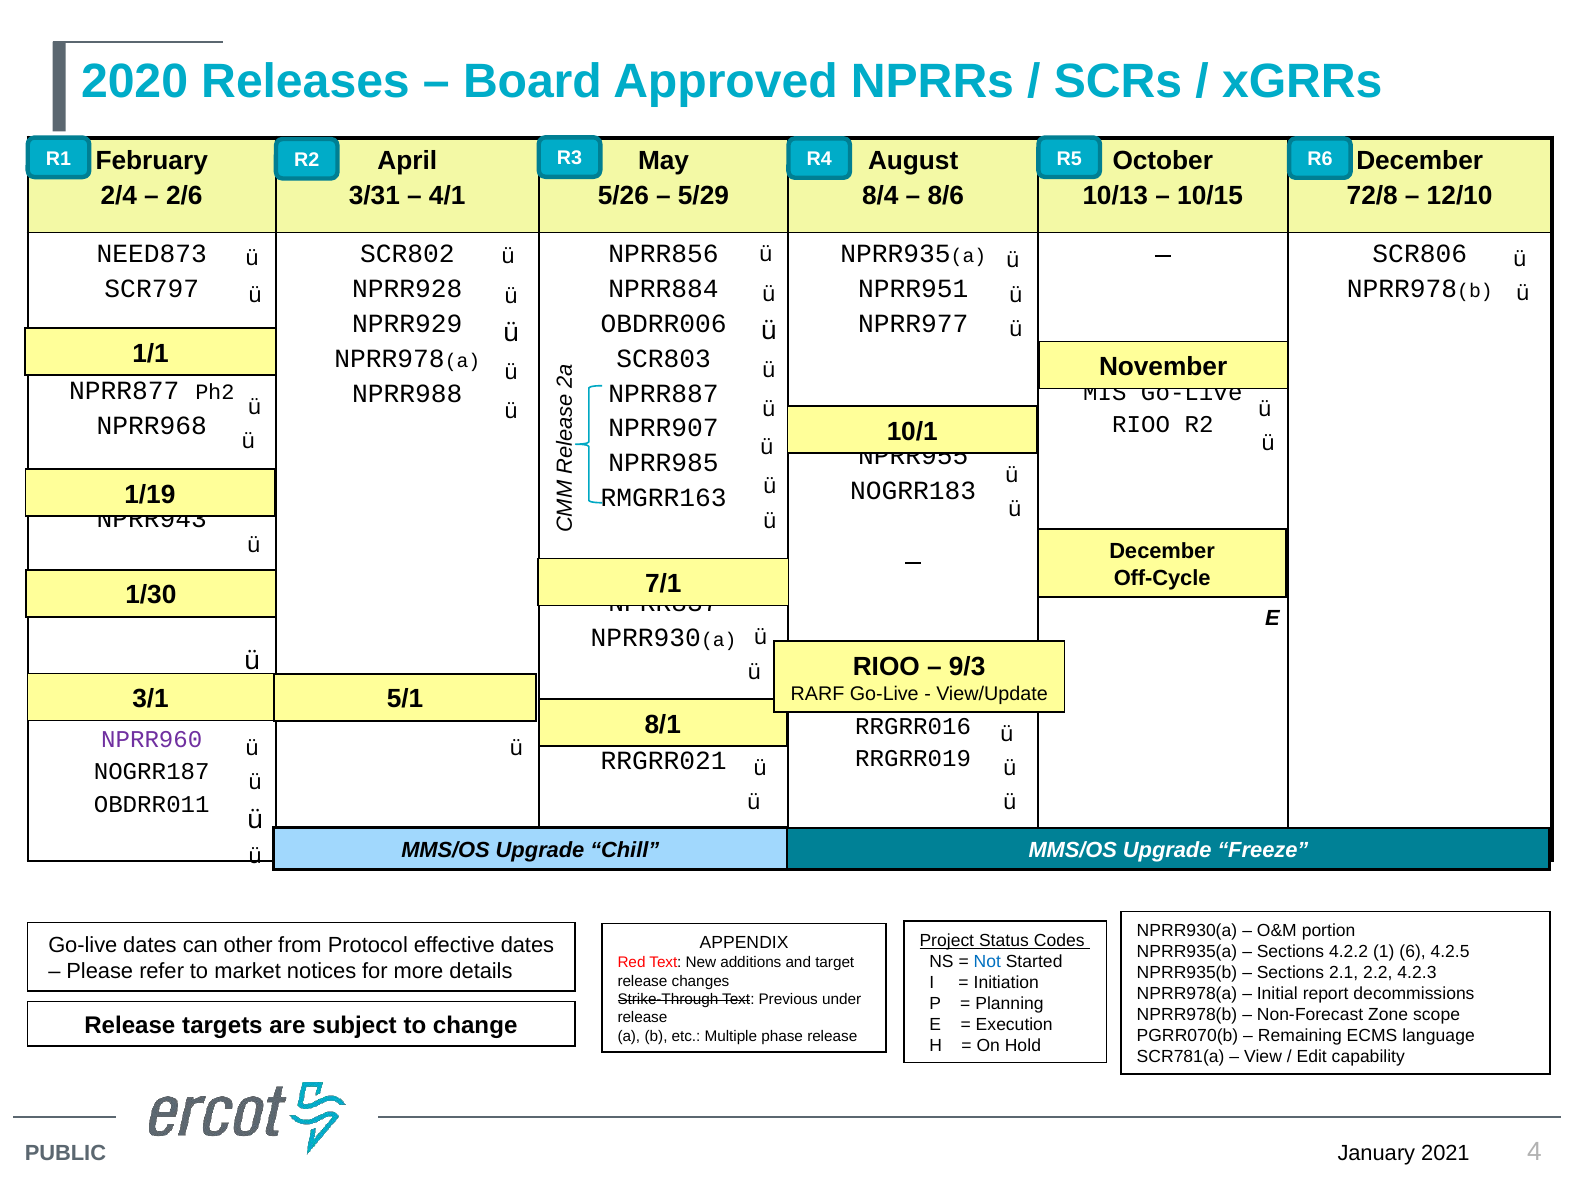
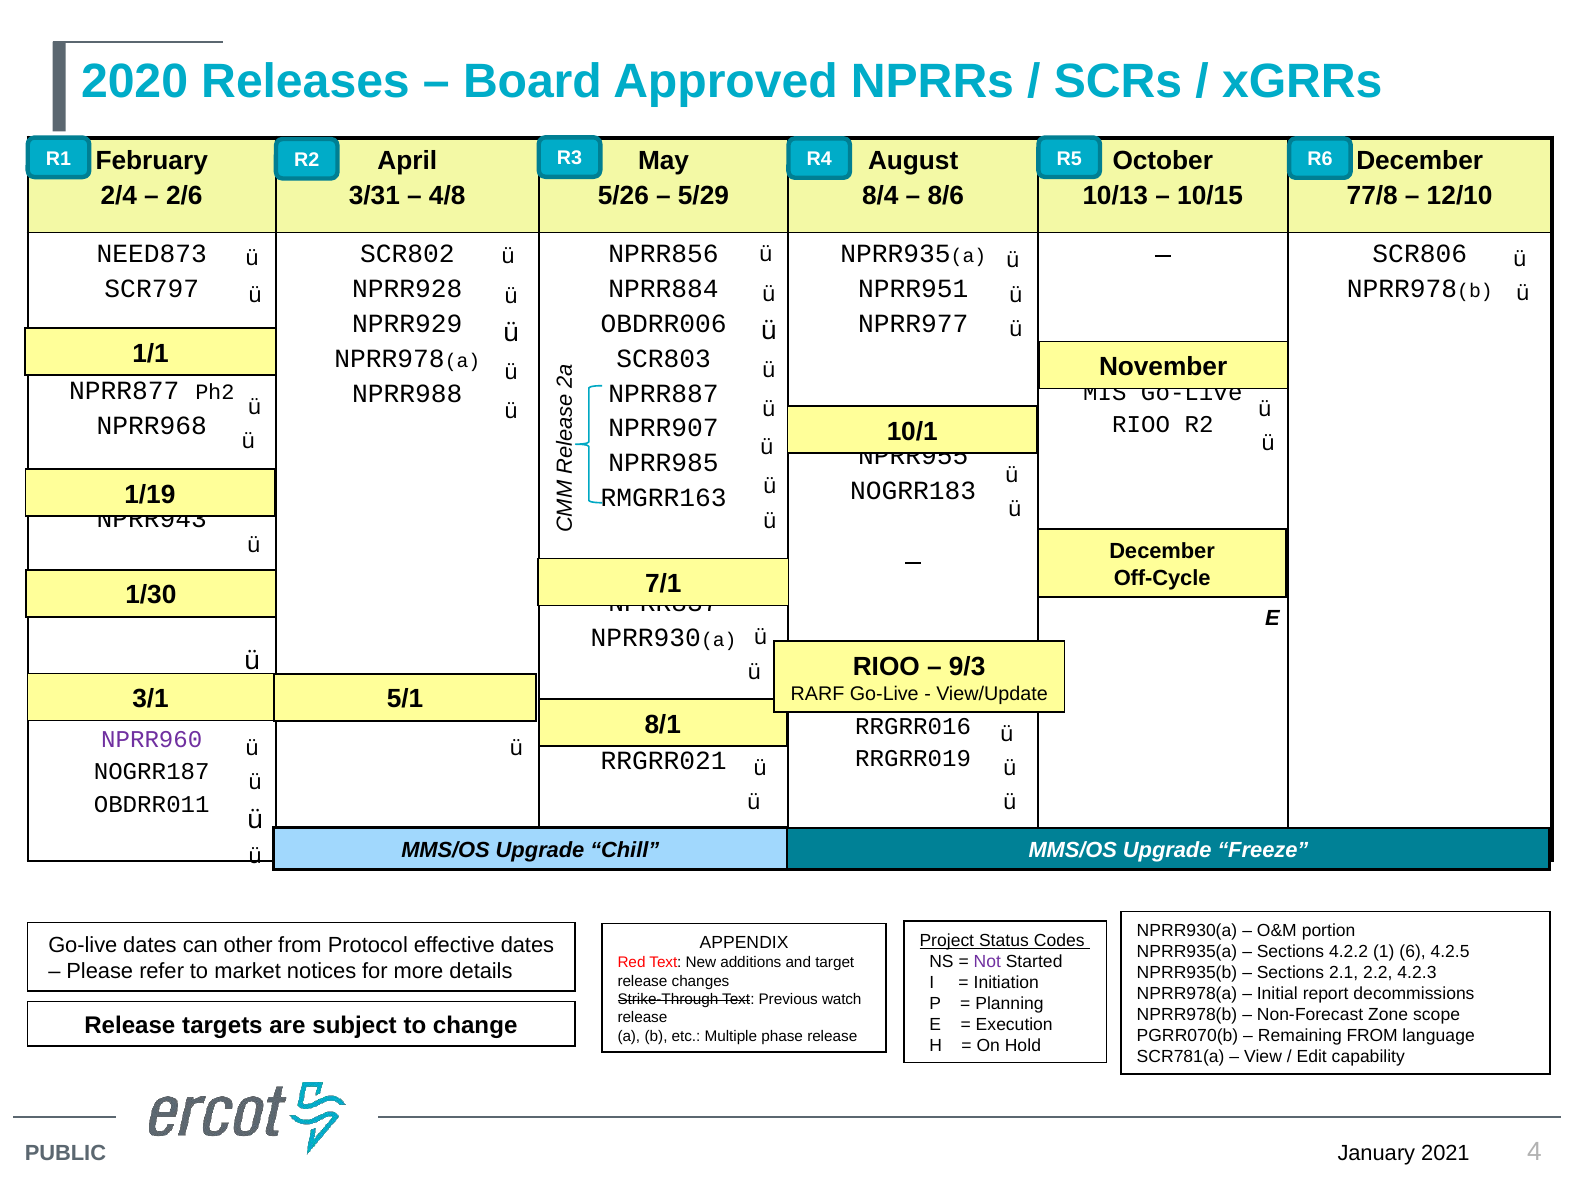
4/1: 4/1 -> 4/8 (447, 196)
72/8: 72/8 -> 77/8 (1372, 196)
Not colour: blue -> purple (987, 961)
under: under -> watch (842, 999)
Remaining ECMS: ECMS -> FROM (1372, 1036)
